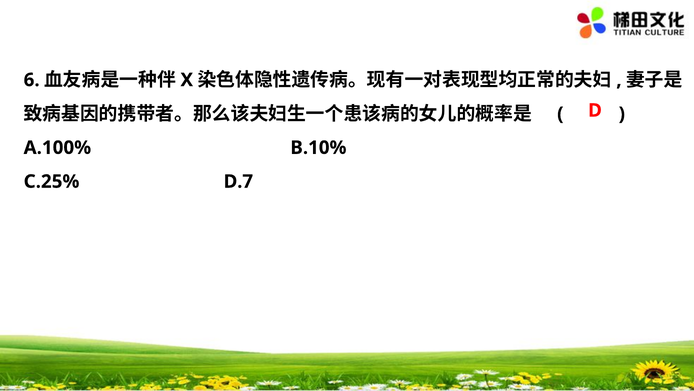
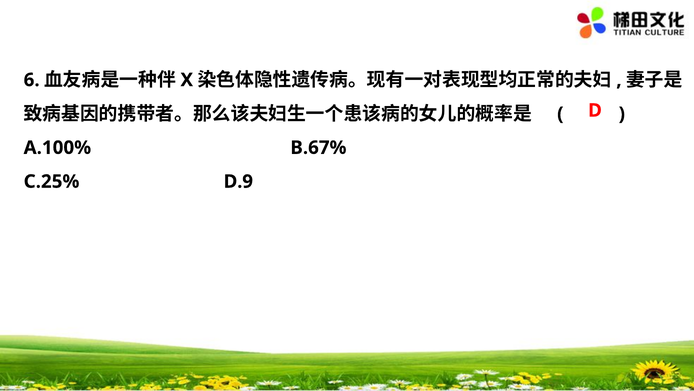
B.10%: B.10% -> B.67% (318, 148)
D.7: D.7 -> D.9 (238, 181)
